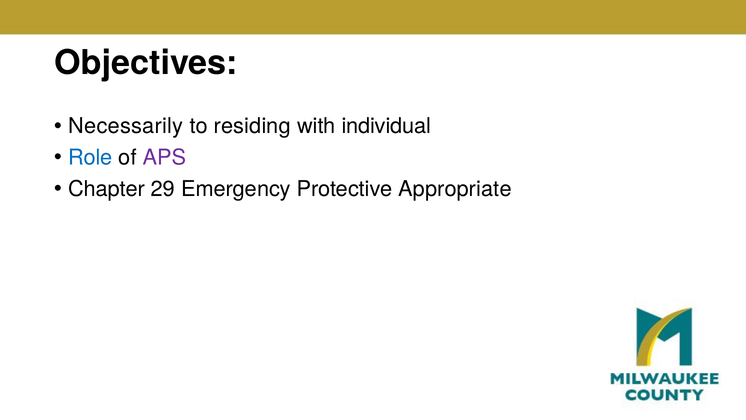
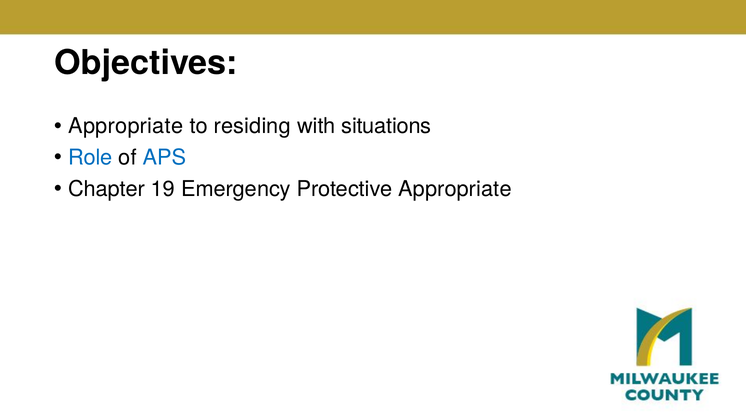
Necessarily: Necessarily -> Appropriate (126, 126)
individual: individual -> situations (386, 126)
APS colour: purple -> blue (164, 157)
29: 29 -> 19 (163, 189)
